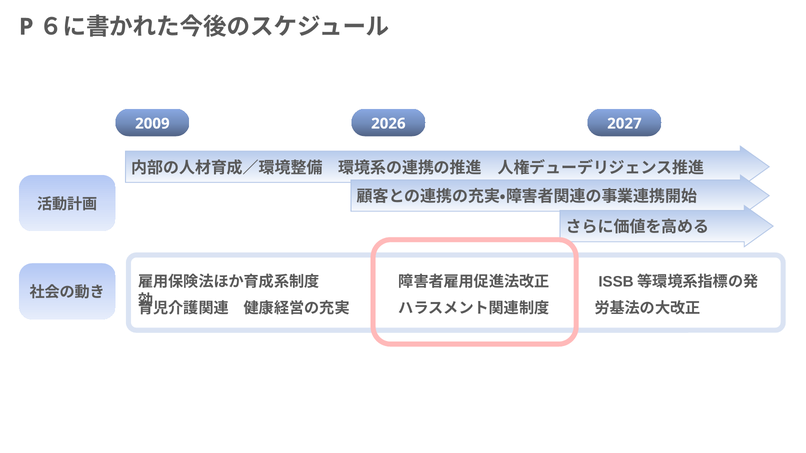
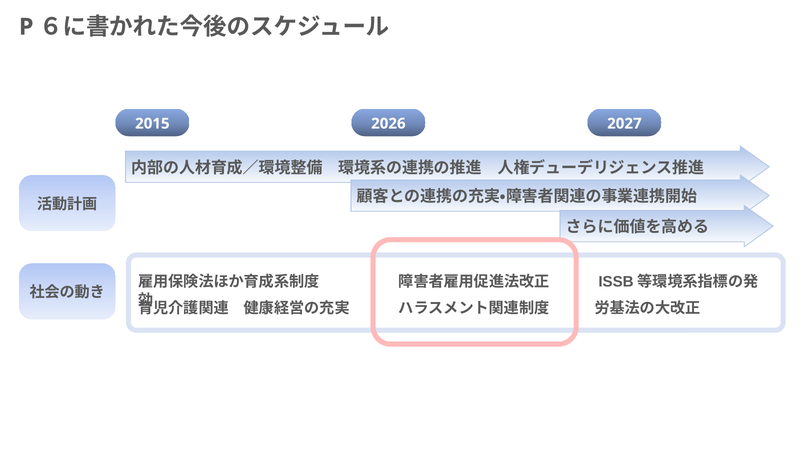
2009: 2009 -> 2015 (152, 124)
